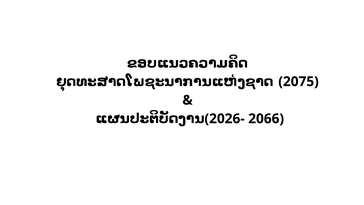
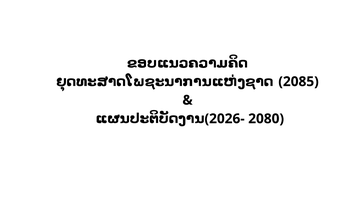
2075: 2075 -> 2085 (299, 81)
2066: 2066 -> 2080 (266, 119)
